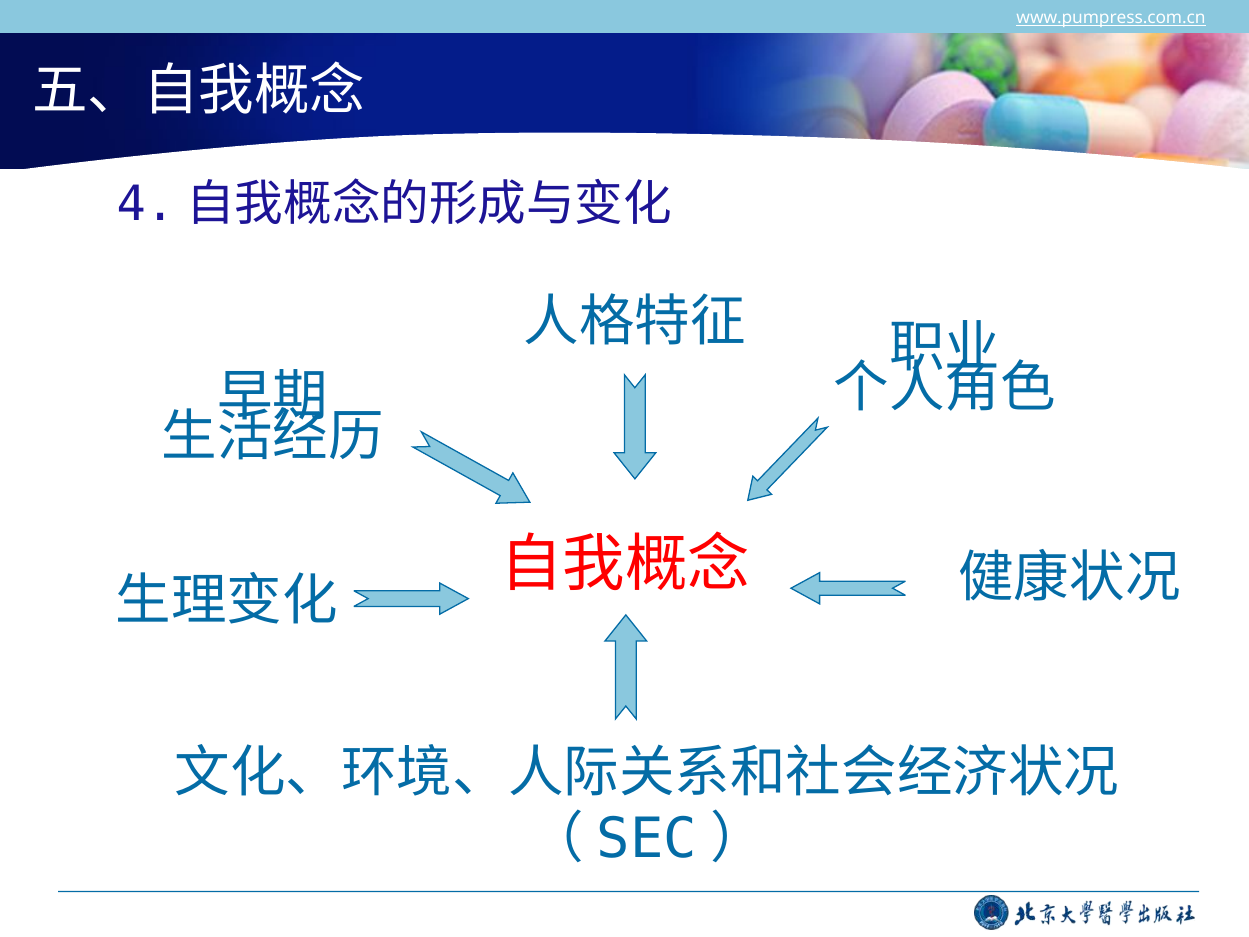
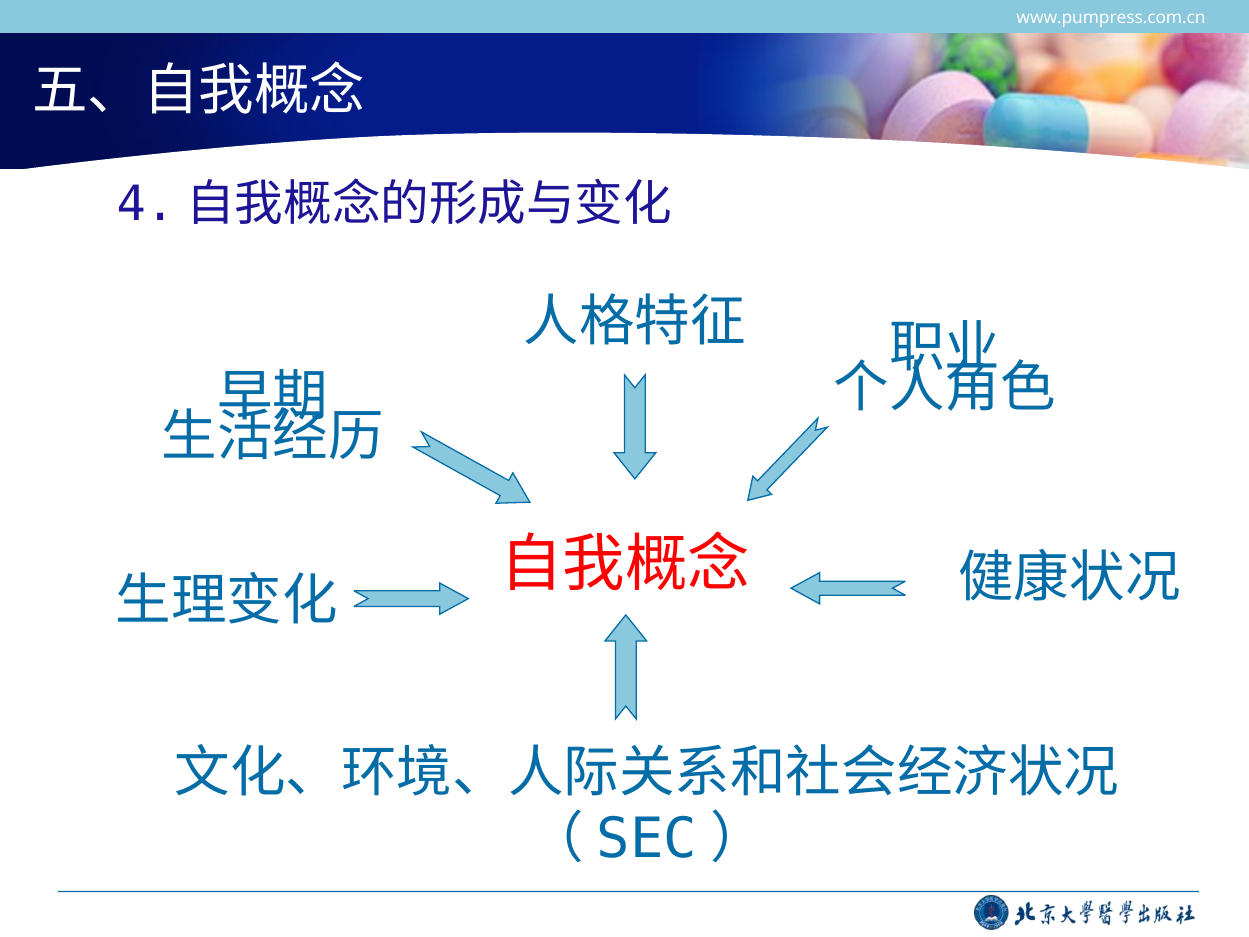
www.pumpress.com.cn underline: present -> none (1111, 18)
